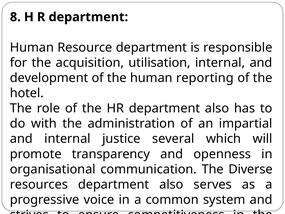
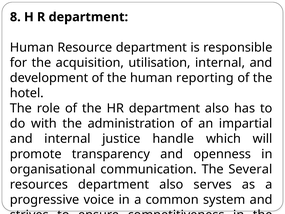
several: several -> handle (173, 139)
Diverse: Diverse -> Several (250, 169)
